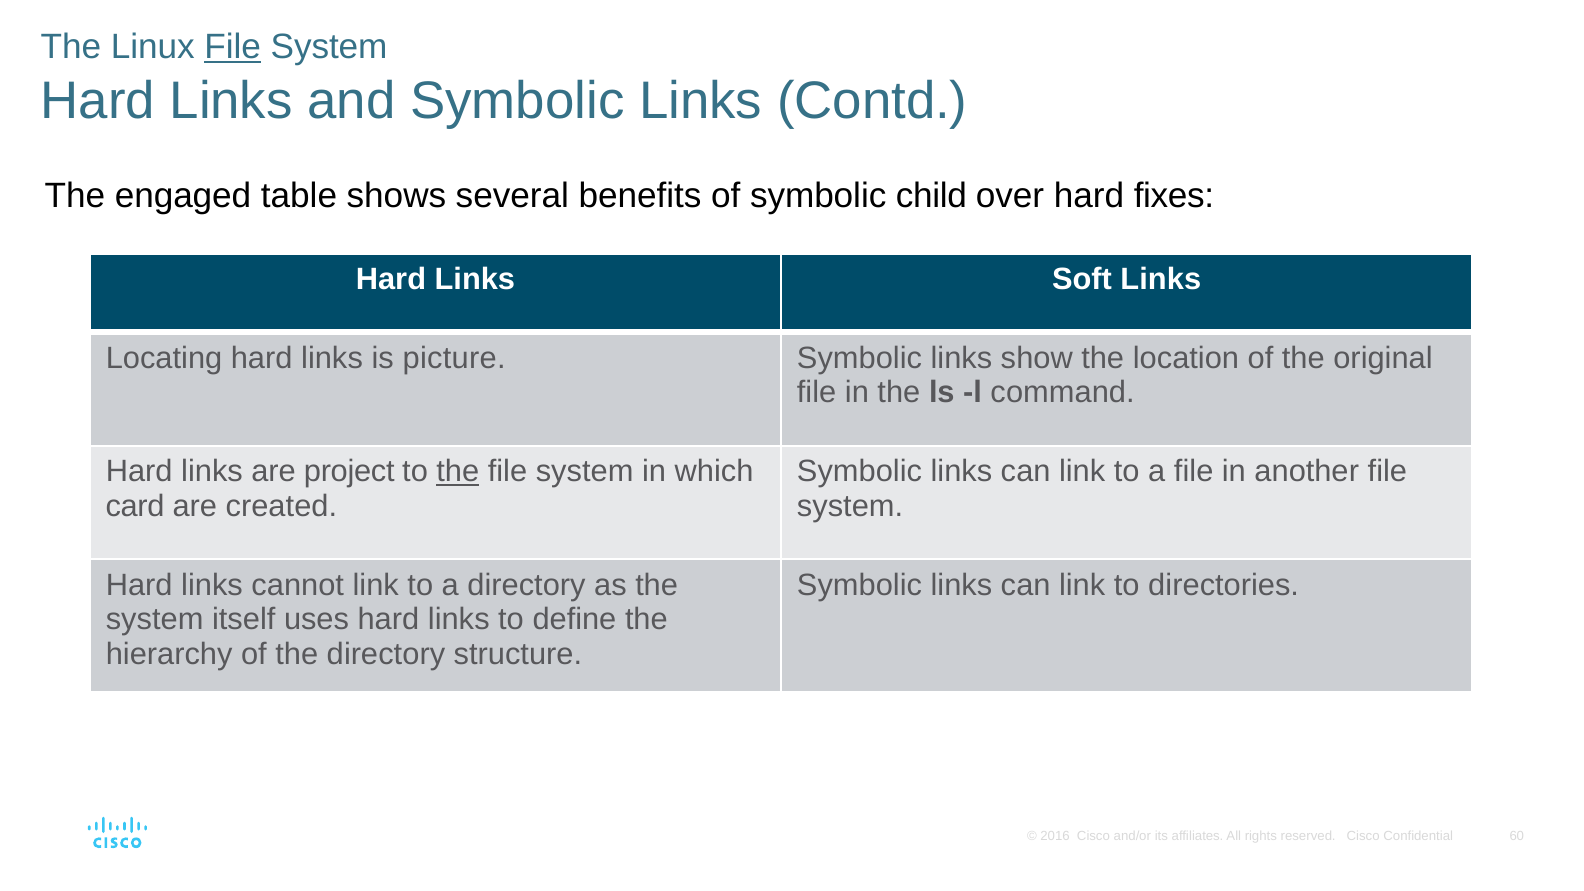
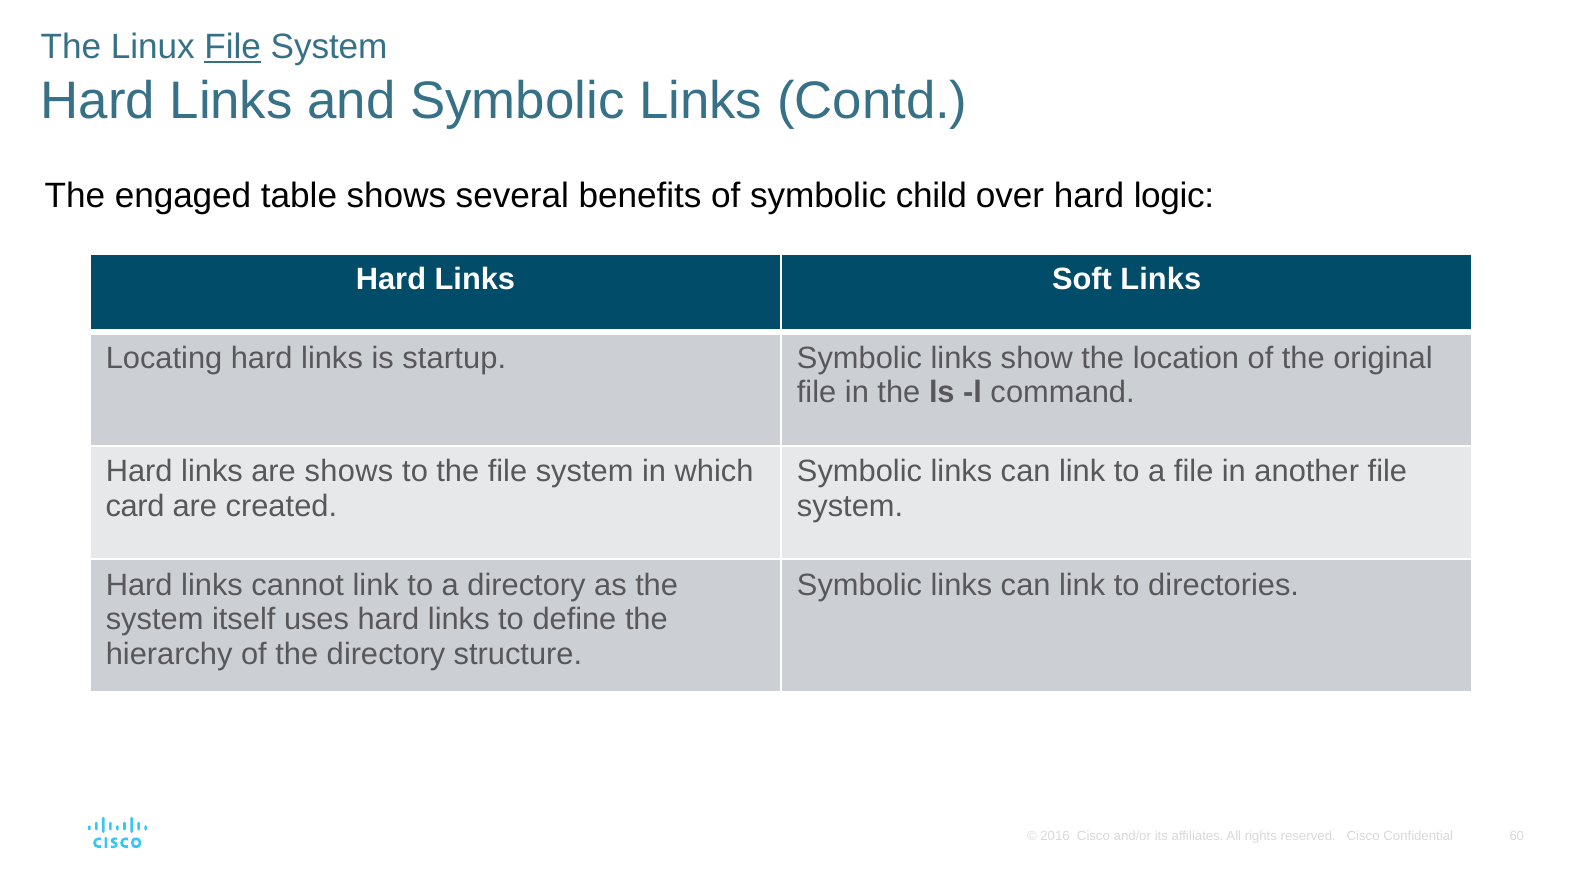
fixes: fixes -> logic (1174, 196)
picture: picture -> startup (454, 358)
are project: project -> shows (349, 471)
the underline: present -> none (458, 471)
